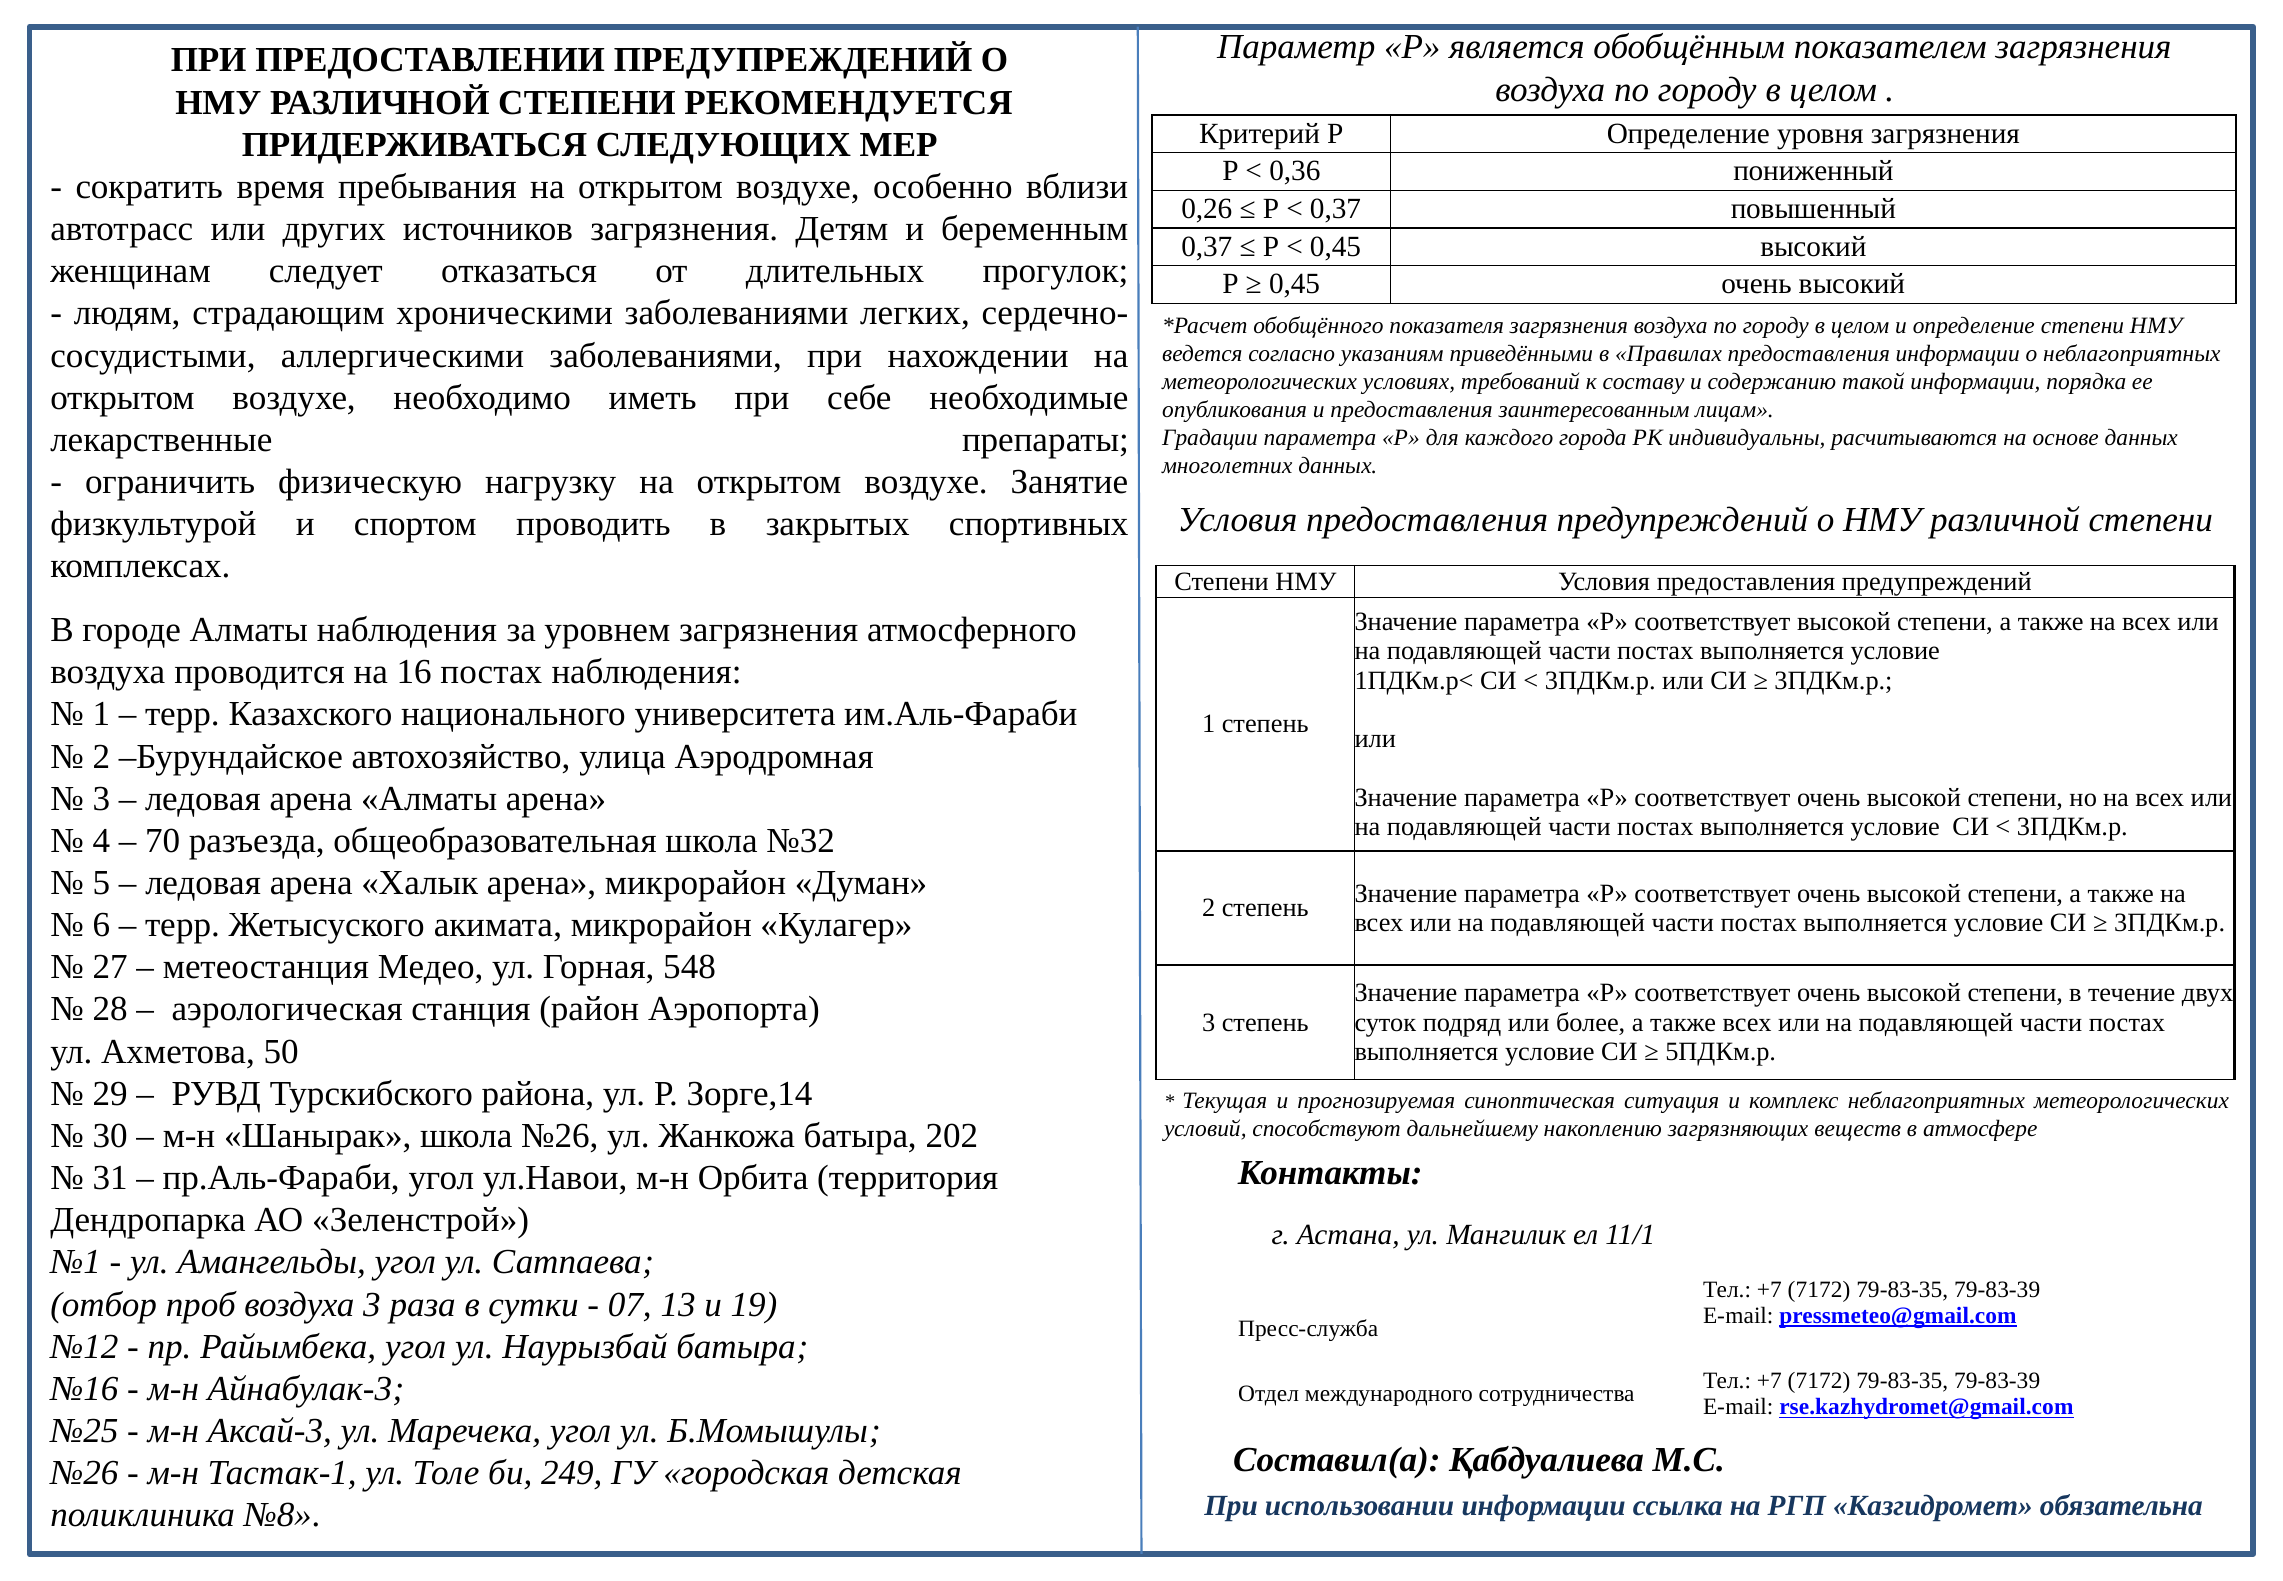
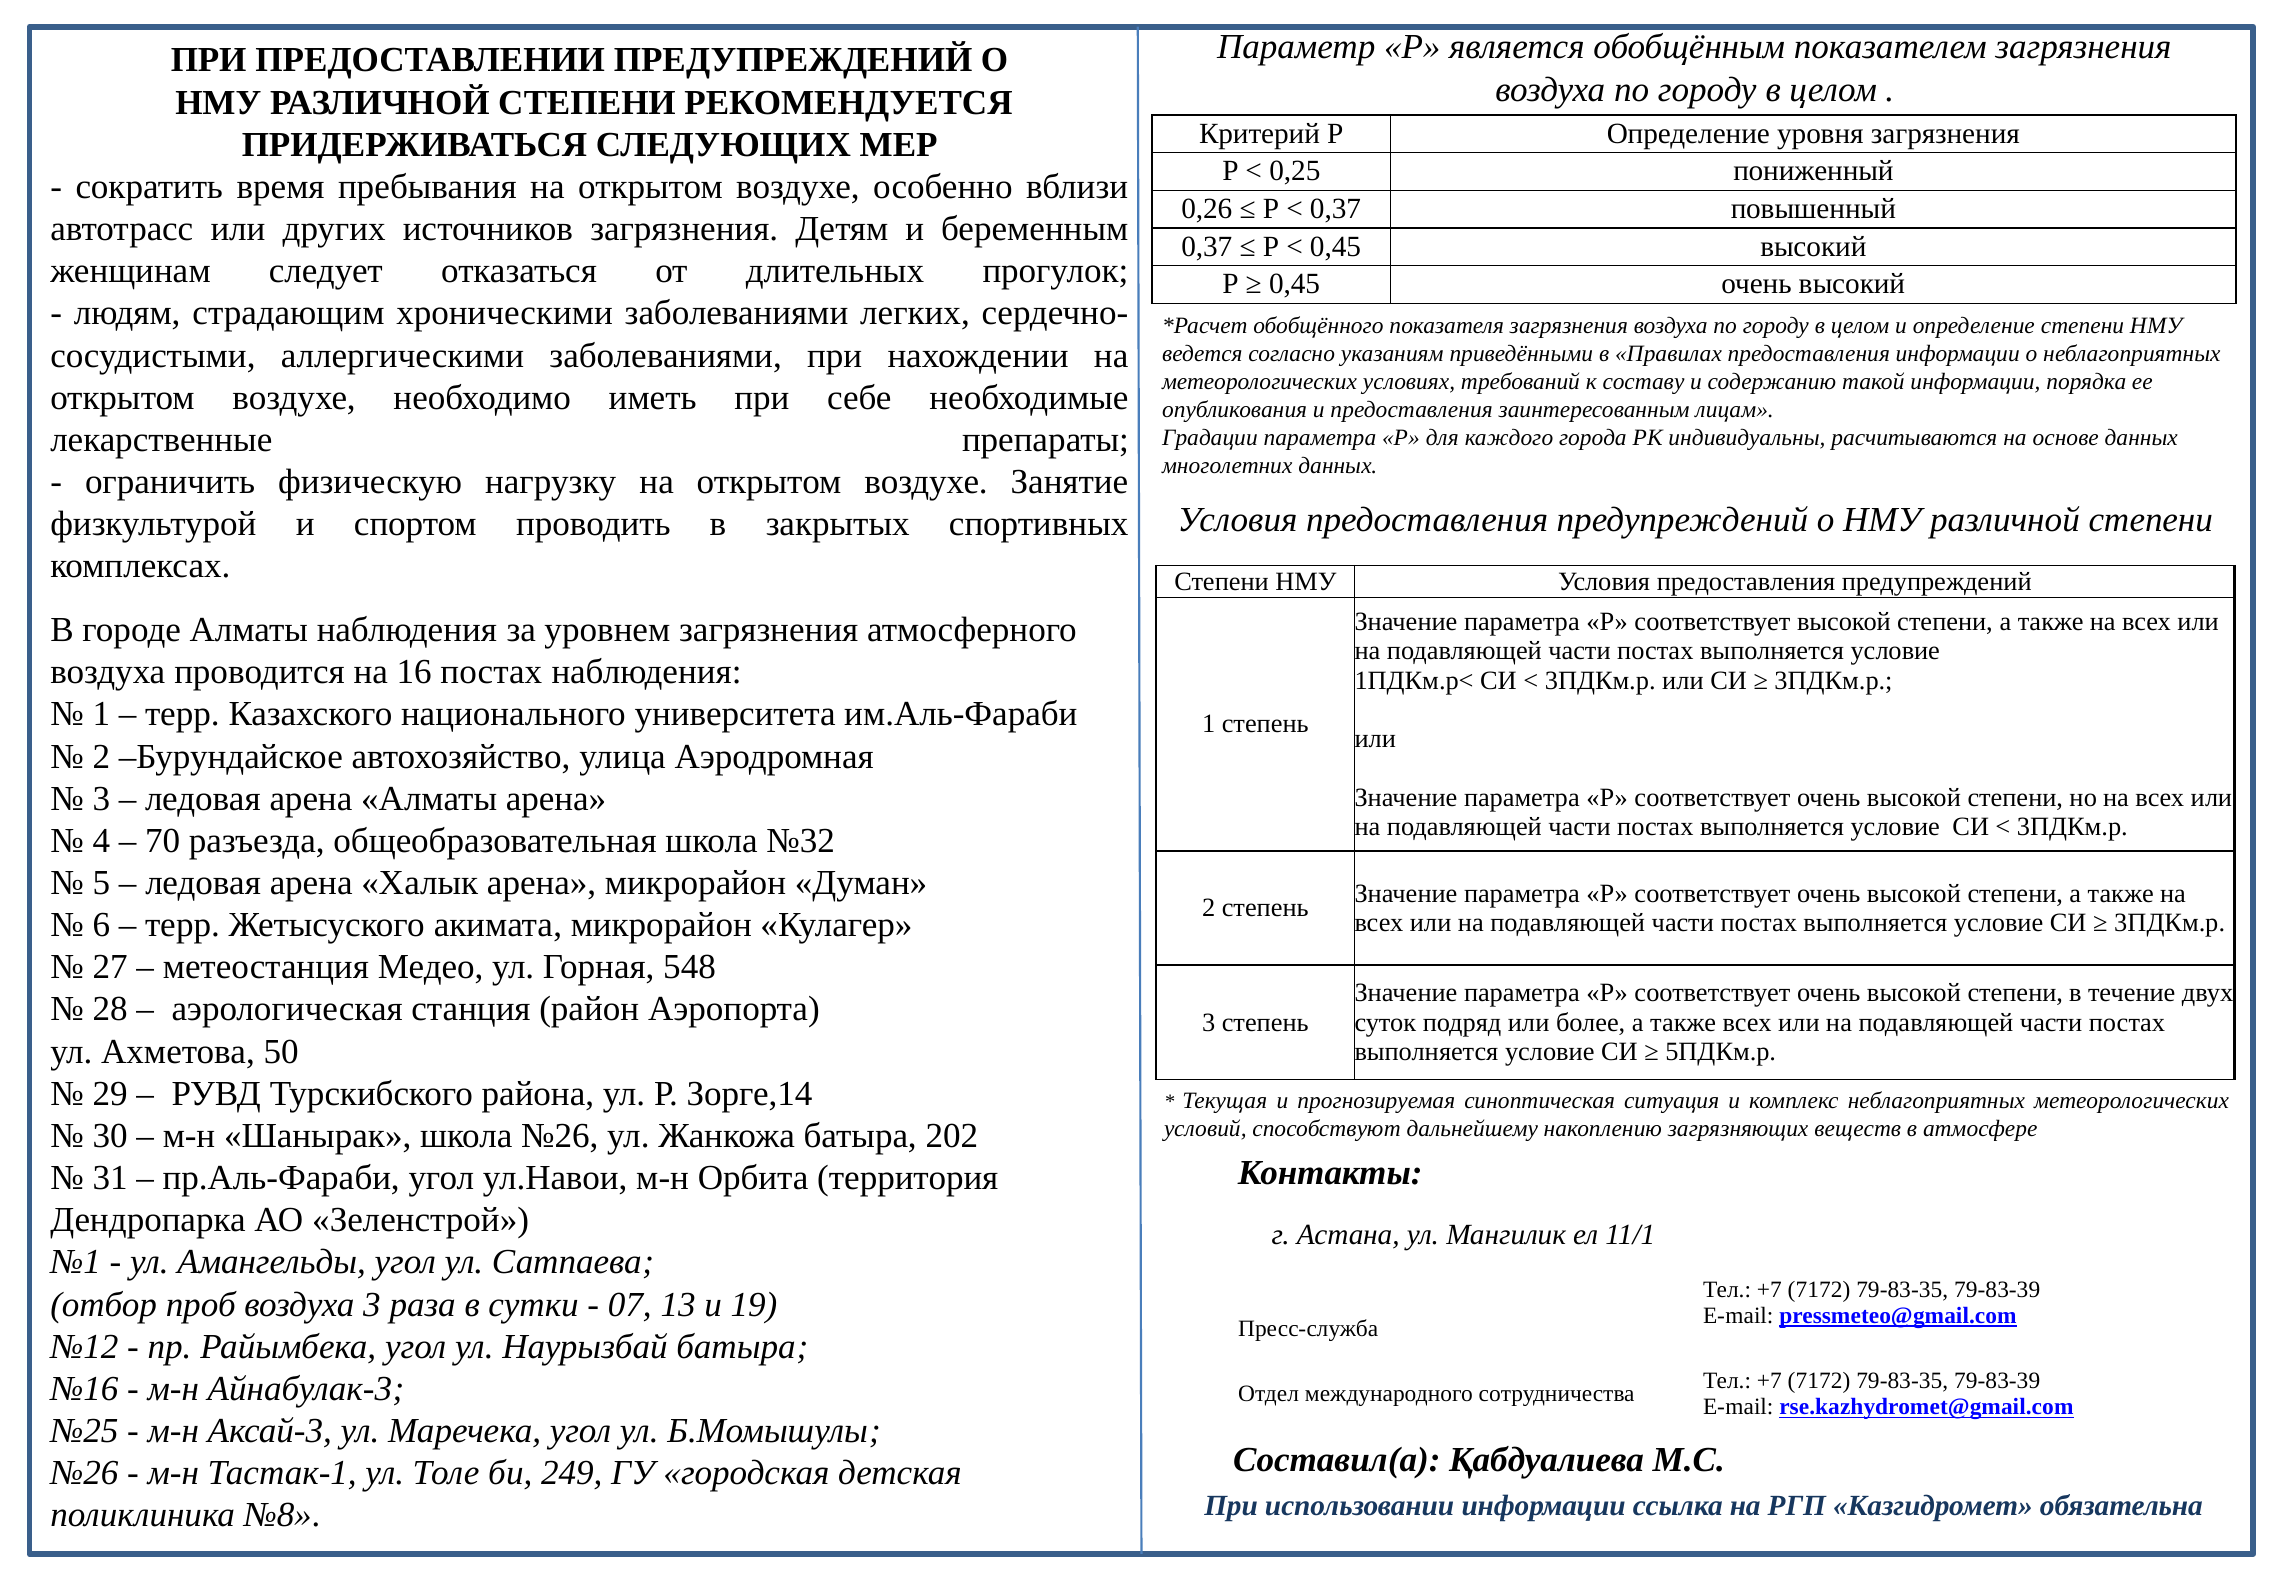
0,36: 0,36 -> 0,25 (1295, 171)
